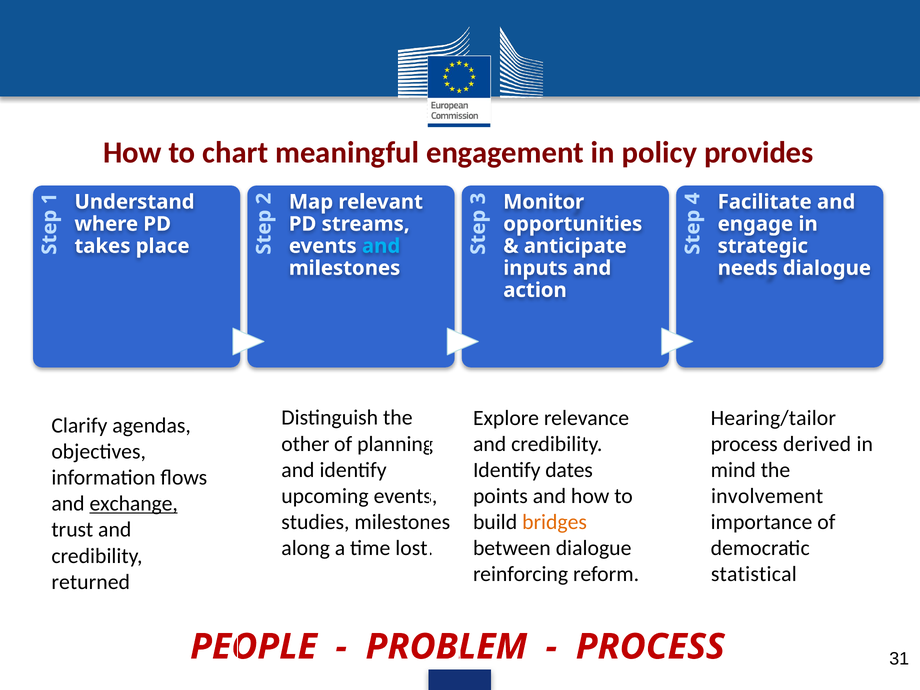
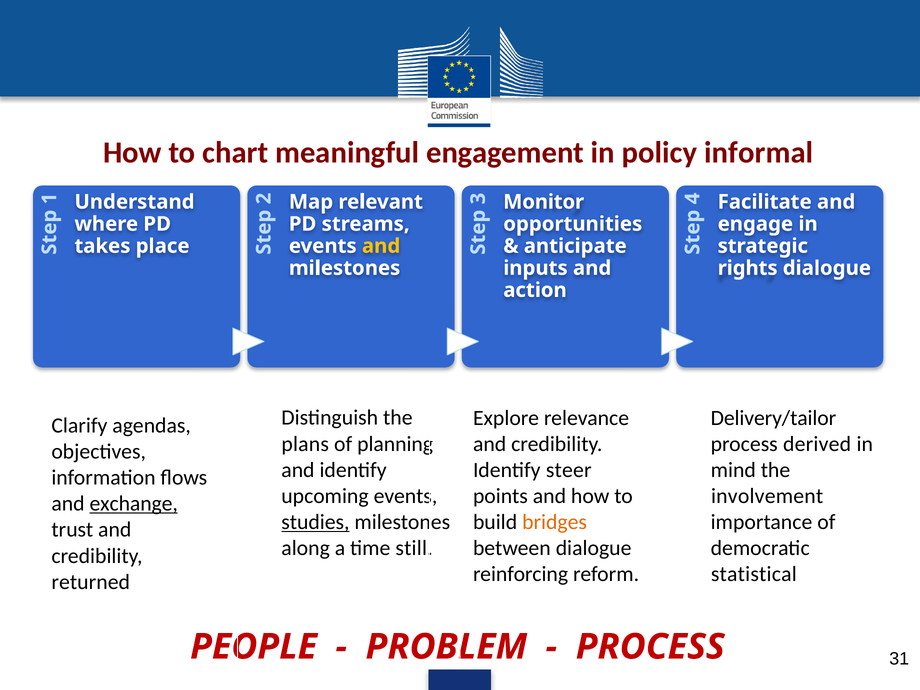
provides: provides -> informal (759, 153)
and colour: light blue -> yellow (381, 246)
needs: needs -> rights (748, 268)
Hearing/tailor: Hearing/tailor -> Delivery/tailor (773, 418)
other: other -> plans (305, 444)
dates: dates -> steer (569, 470)
studies underline: none -> present (315, 522)
lost: lost -> still (414, 548)
